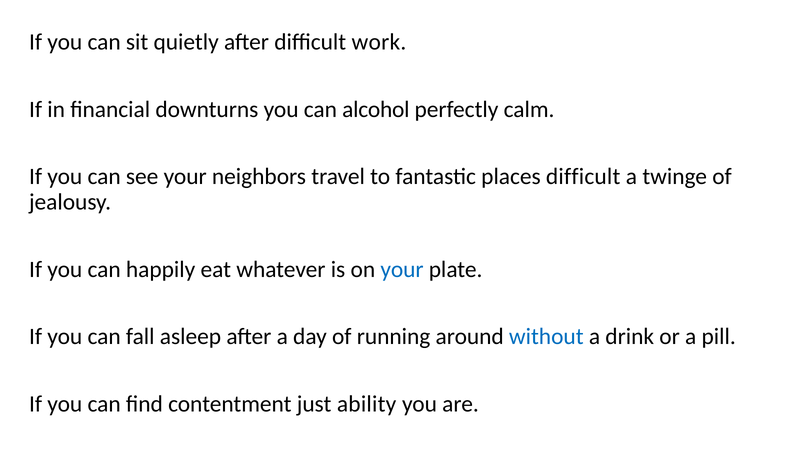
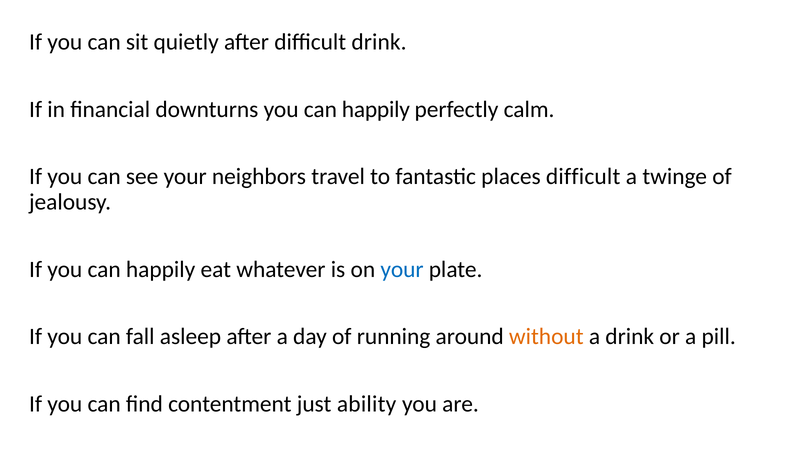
difficult work: work -> drink (379, 42)
downturns you can alcohol: alcohol -> happily (376, 109)
without colour: blue -> orange (546, 336)
